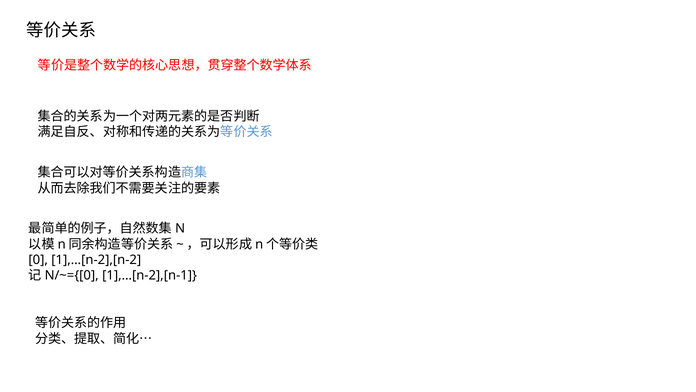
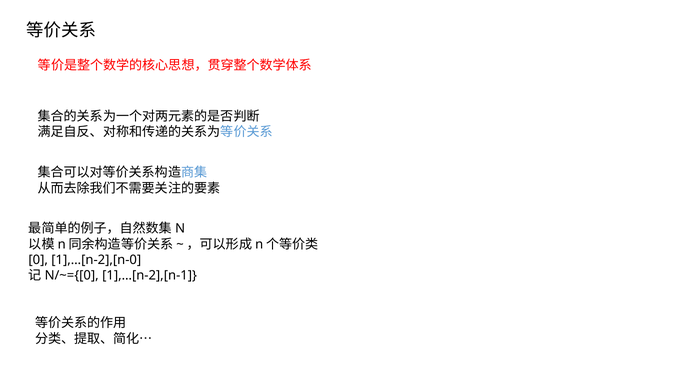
1],…[n-2],[n-2: 1],…[n-2],[n-2 -> 1],…[n-2],[n-0 (96, 260)
